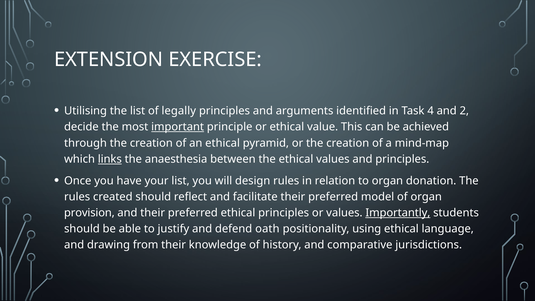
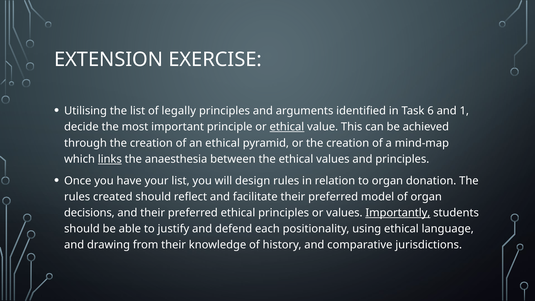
4: 4 -> 6 (431, 111)
2: 2 -> 1 (464, 111)
important underline: present -> none (178, 127)
ethical underline: none -> present (287, 127)
provision: provision -> decisions (89, 213)
oath: oath -> each (267, 229)
